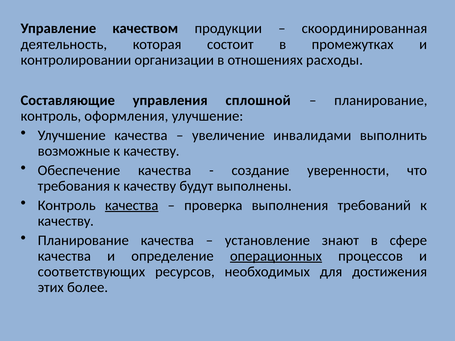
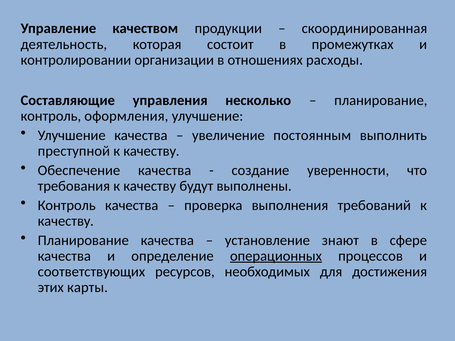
сплошной: сплошной -> несколько (258, 100)
инвалидами: инвалидами -> постоянным (312, 135)
возможные: возможные -> преступной (74, 151)
качества underline: present -> none (132, 205)
более: более -> карты (88, 287)
